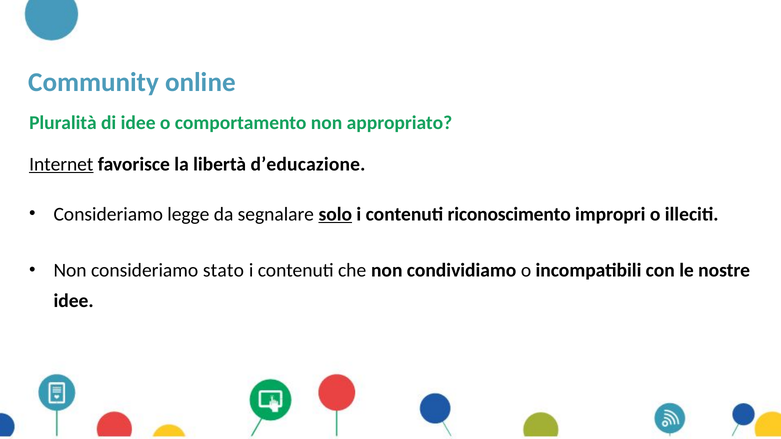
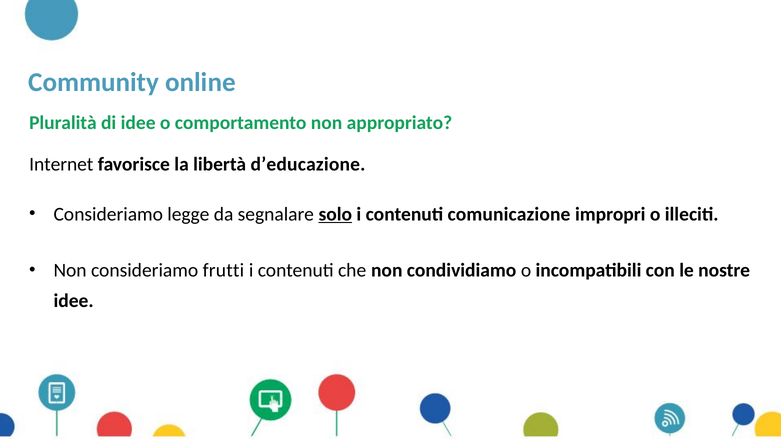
Internet underline: present -> none (61, 164)
riconoscimento: riconoscimento -> comunicazione (509, 214)
stato: stato -> frutti (223, 271)
